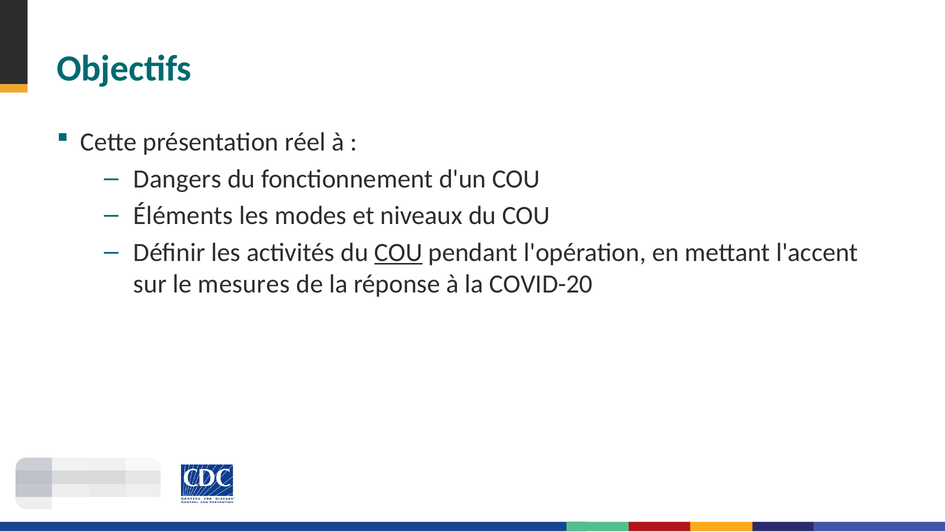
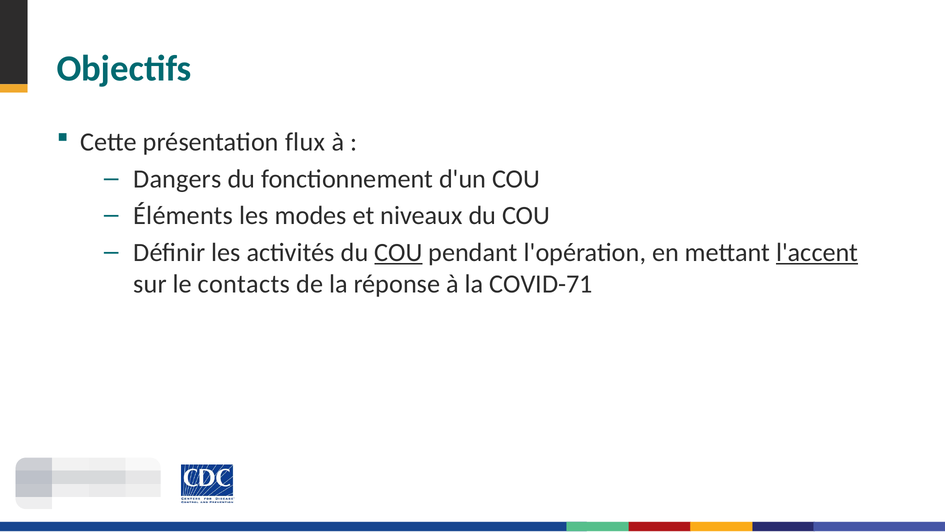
réel: réel -> flux (305, 142)
l'accent underline: none -> present (817, 252)
mesures: mesures -> contacts (244, 284)
COVID-20: COVID-20 -> COVID-71 (541, 284)
